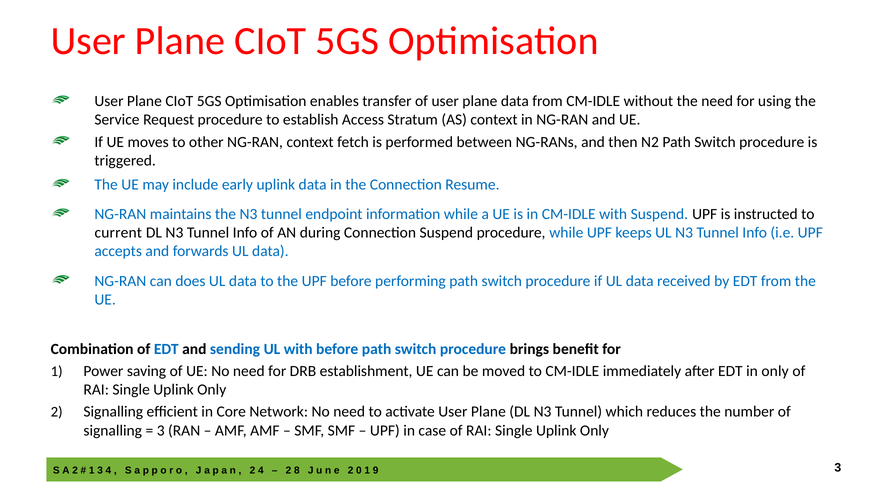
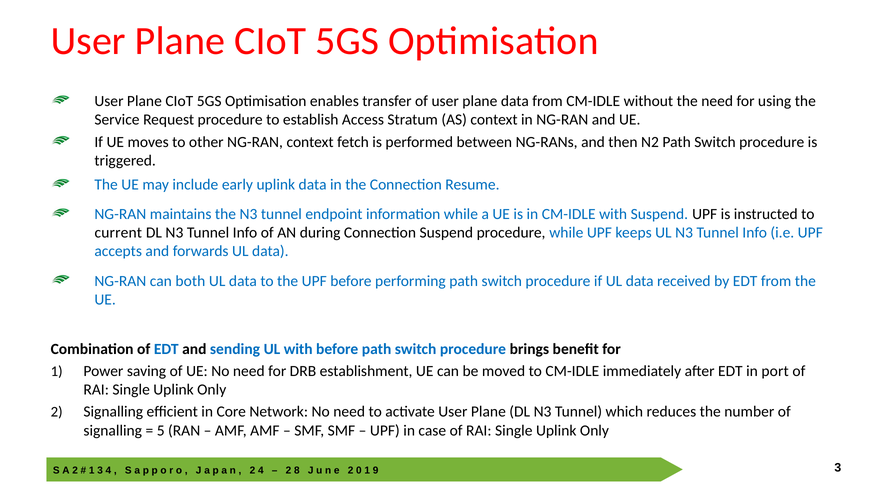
does: does -> both (190, 281)
in only: only -> port (775, 371)
3: 3 -> 5 (161, 431)
